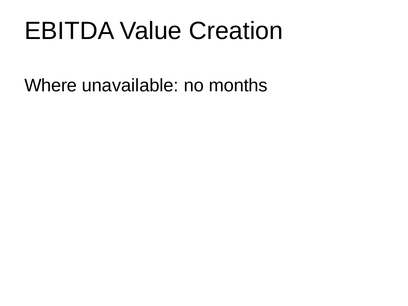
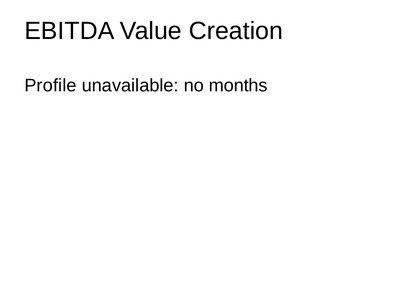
Where: Where -> Profile (51, 86)
